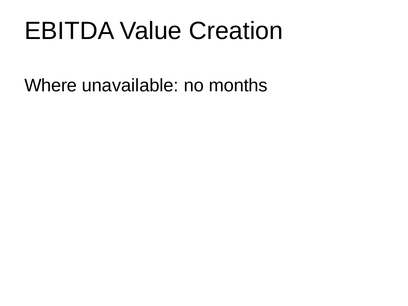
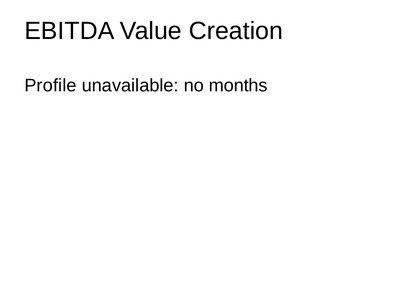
Where: Where -> Profile (51, 86)
